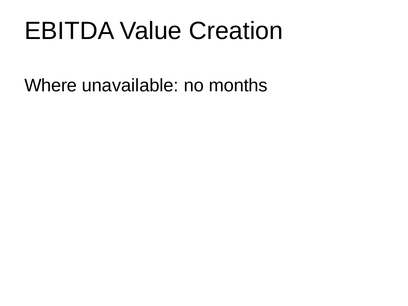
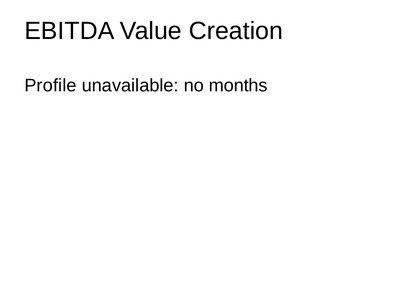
Where: Where -> Profile (51, 86)
